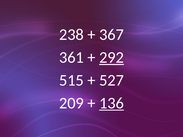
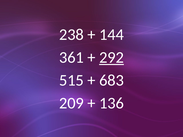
367: 367 -> 144 (112, 35)
527: 527 -> 683 (112, 80)
136 underline: present -> none (112, 103)
